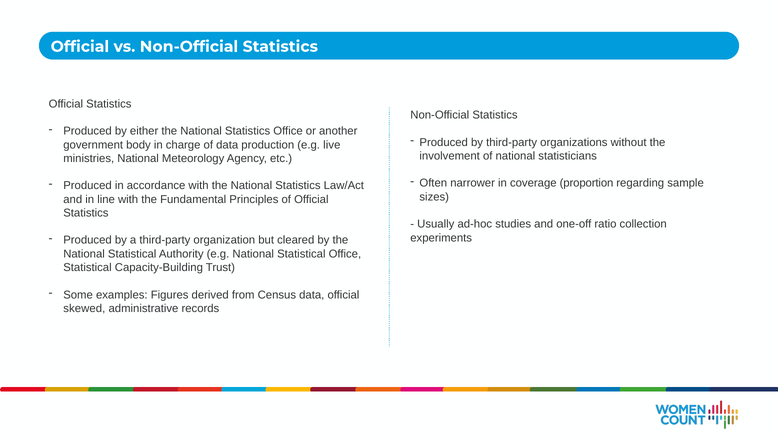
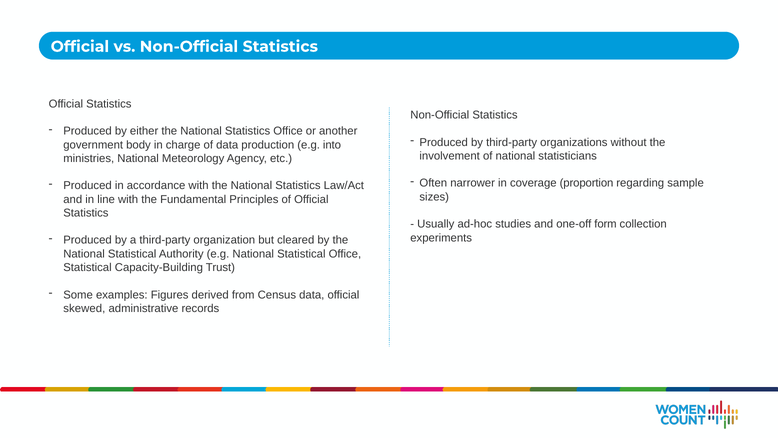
live: live -> into (332, 145)
ratio: ratio -> form (606, 224)
